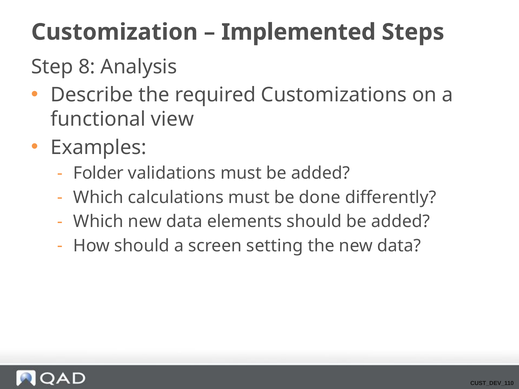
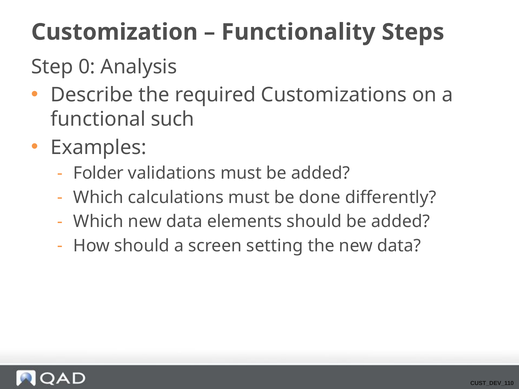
Implemented: Implemented -> Functionality (298, 32)
8: 8 -> 0 (87, 67)
view: view -> such (173, 119)
